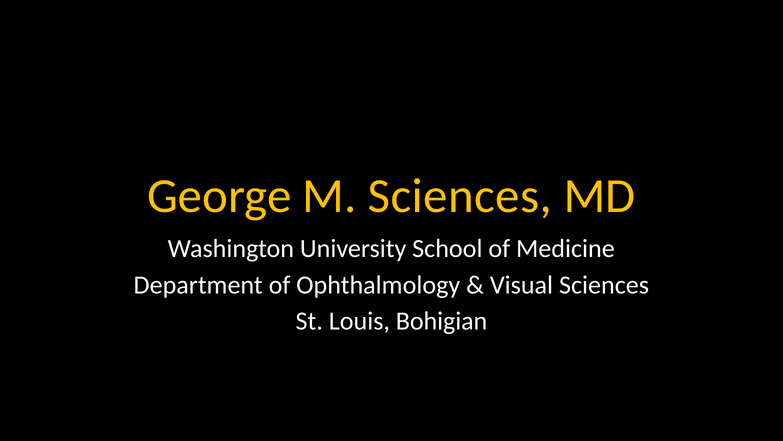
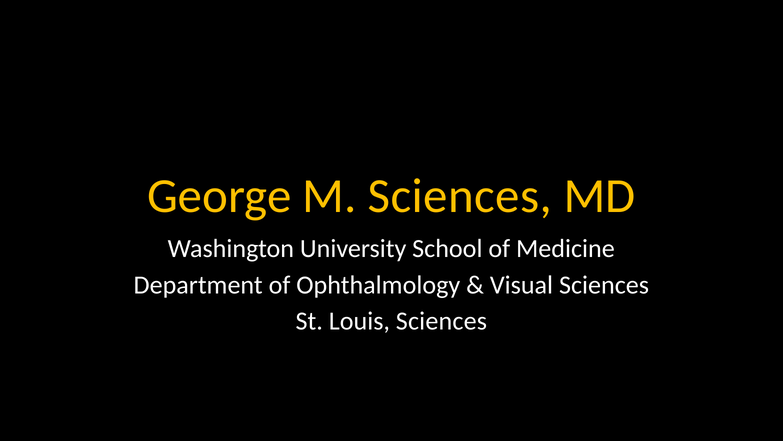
Louis Bohigian: Bohigian -> Sciences (441, 321)
